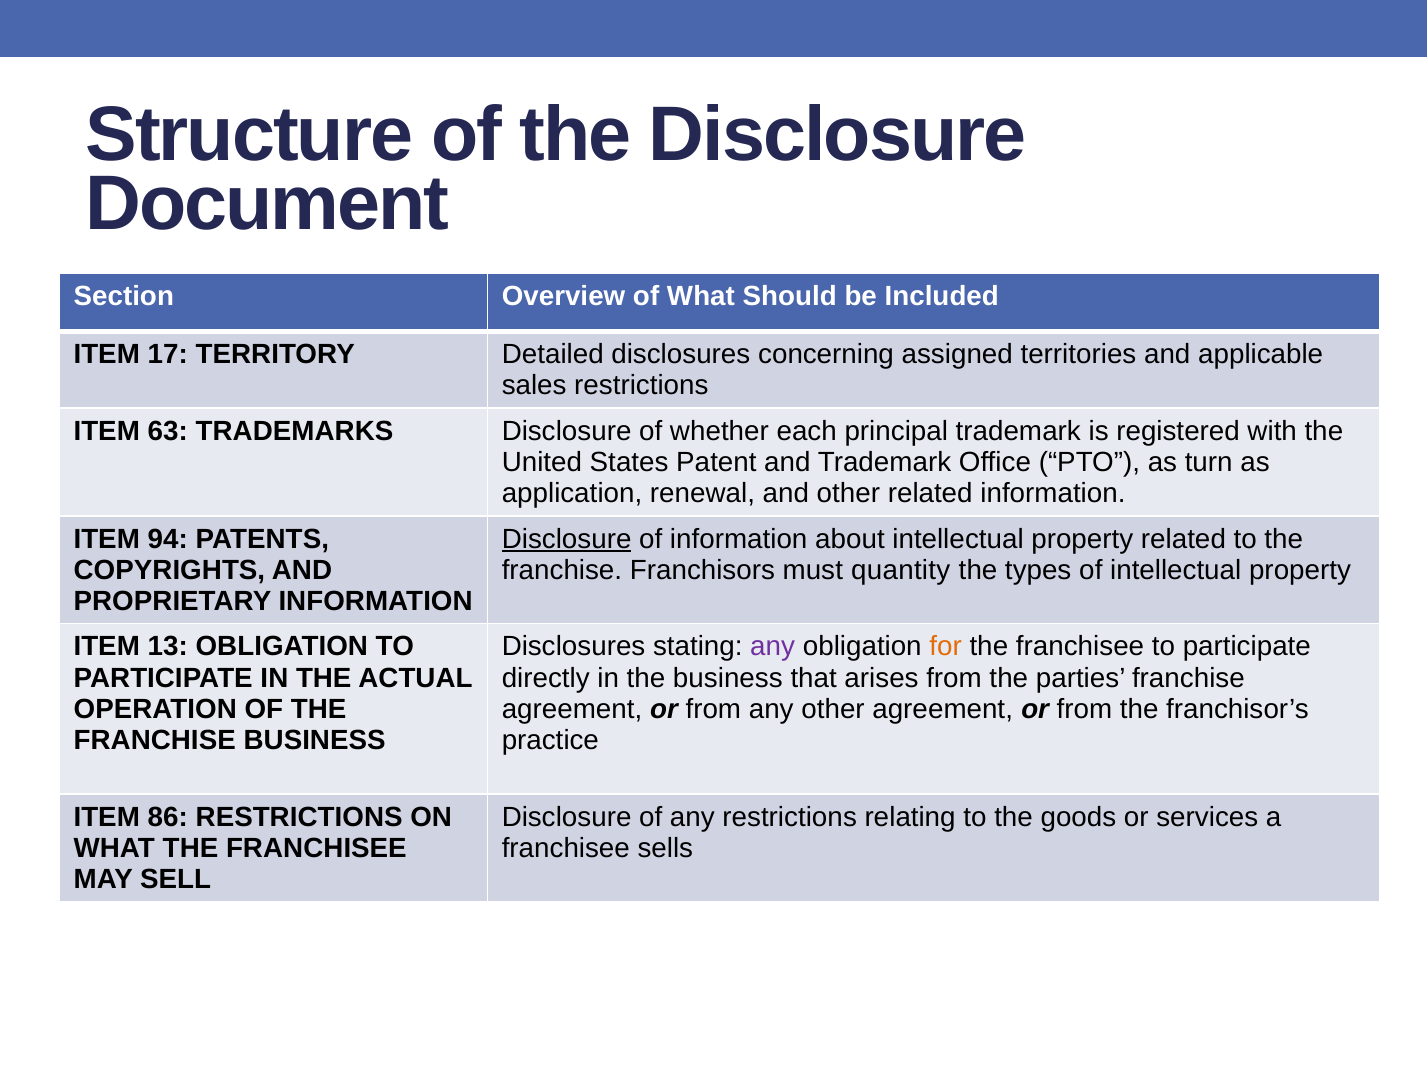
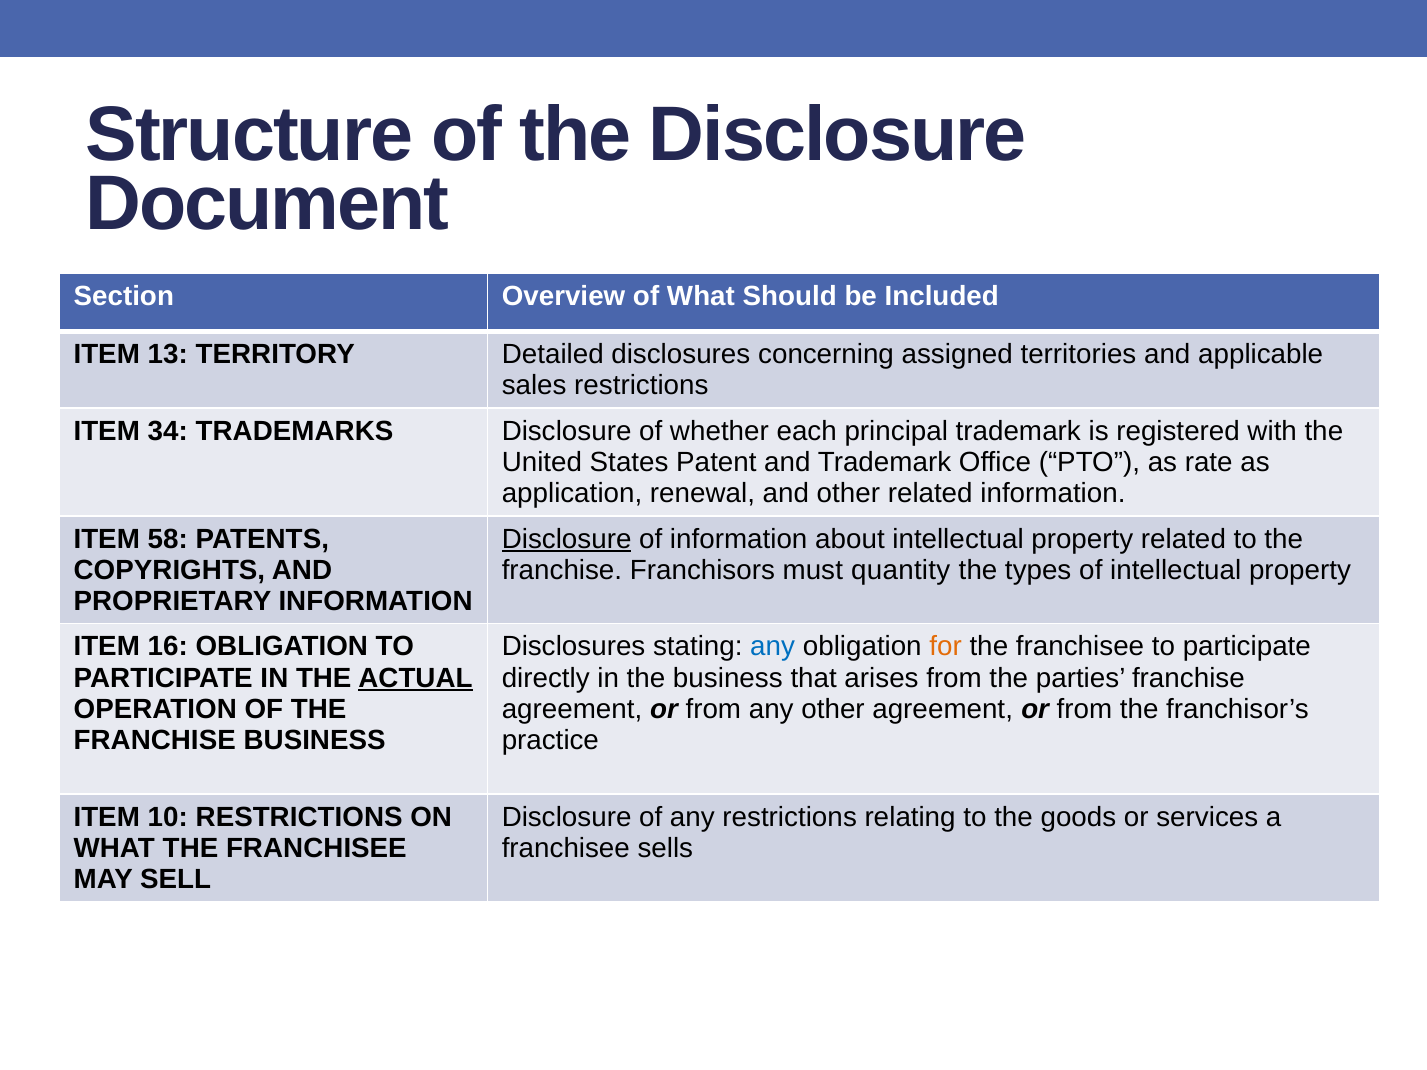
17: 17 -> 13 (168, 355)
63: 63 -> 34 (168, 431)
turn: turn -> rate (1209, 462)
94: 94 -> 58 (168, 539)
13: 13 -> 16 (168, 647)
any colour: purple -> blue (773, 647)
ACTUAL underline: none -> present (415, 678)
86: 86 -> 10 (168, 817)
